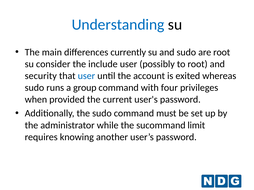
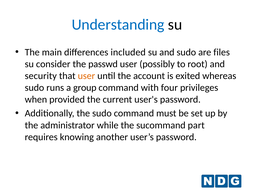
currently: currently -> included (128, 52)
are root: root -> files (222, 52)
include: include -> passwd (103, 64)
user colour: blue -> orange (86, 76)
limit: limit -> part (196, 125)
